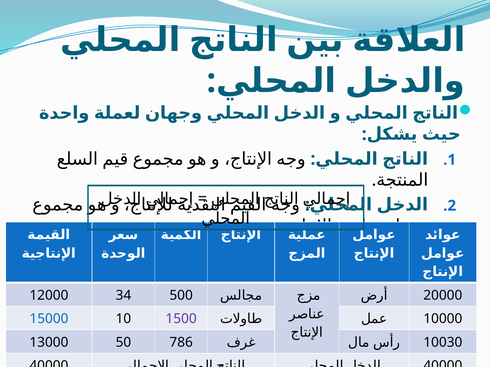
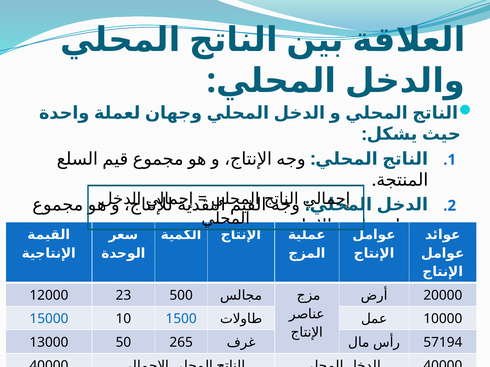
34: 34 -> 23 (123, 296)
1500 colour: purple -> blue (181, 319)
786: 786 -> 265 (181, 343)
10030: 10030 -> 57194 (443, 343)
